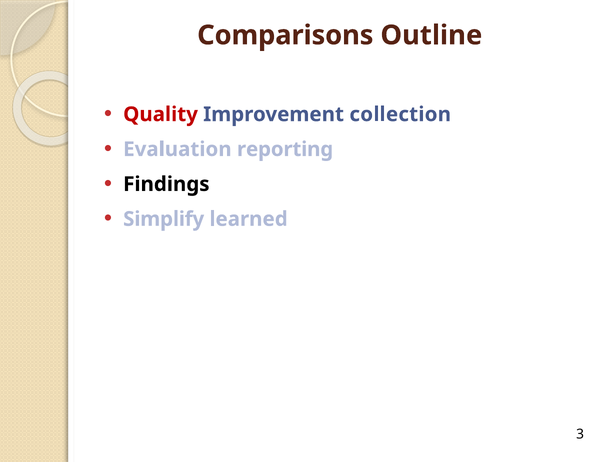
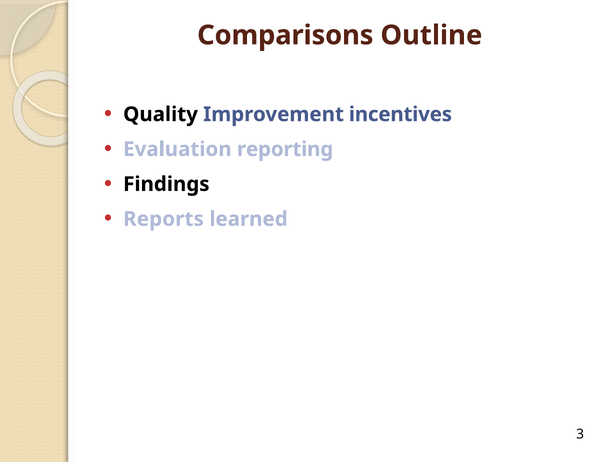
Quality colour: red -> black (161, 114)
collection: collection -> incentives (400, 114)
Simplify: Simplify -> Reports (164, 219)
